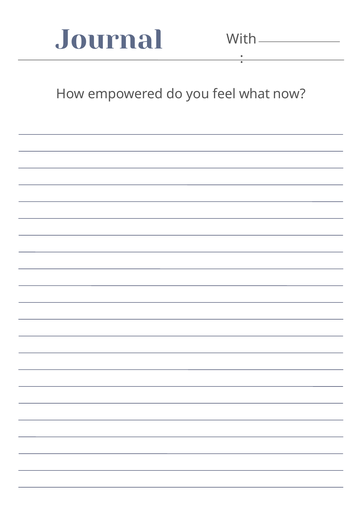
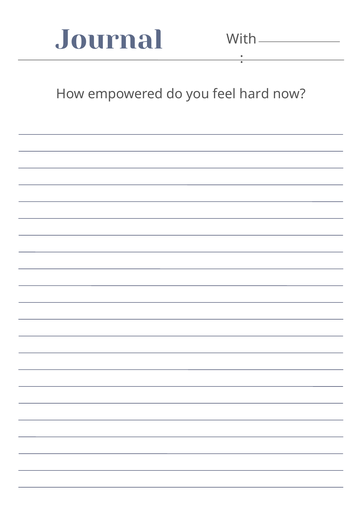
what: what -> hard (254, 94)
